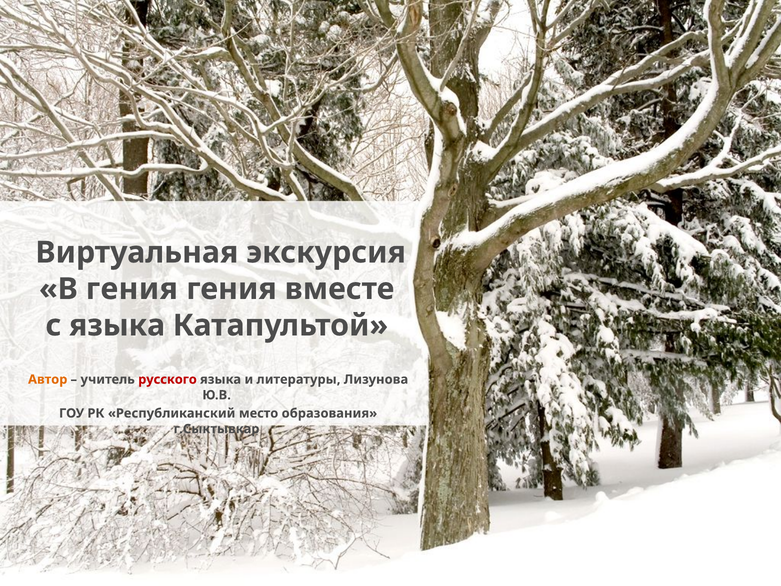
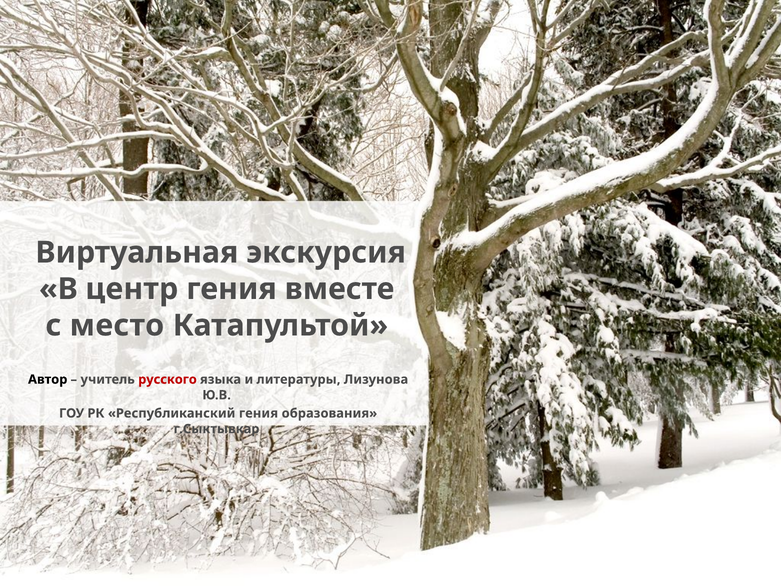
В гения: гения -> центр (132, 289)
с языка: языка -> место (117, 325)
Автор colour: orange -> black (48, 379)
Республиканский место: место -> гения (258, 413)
